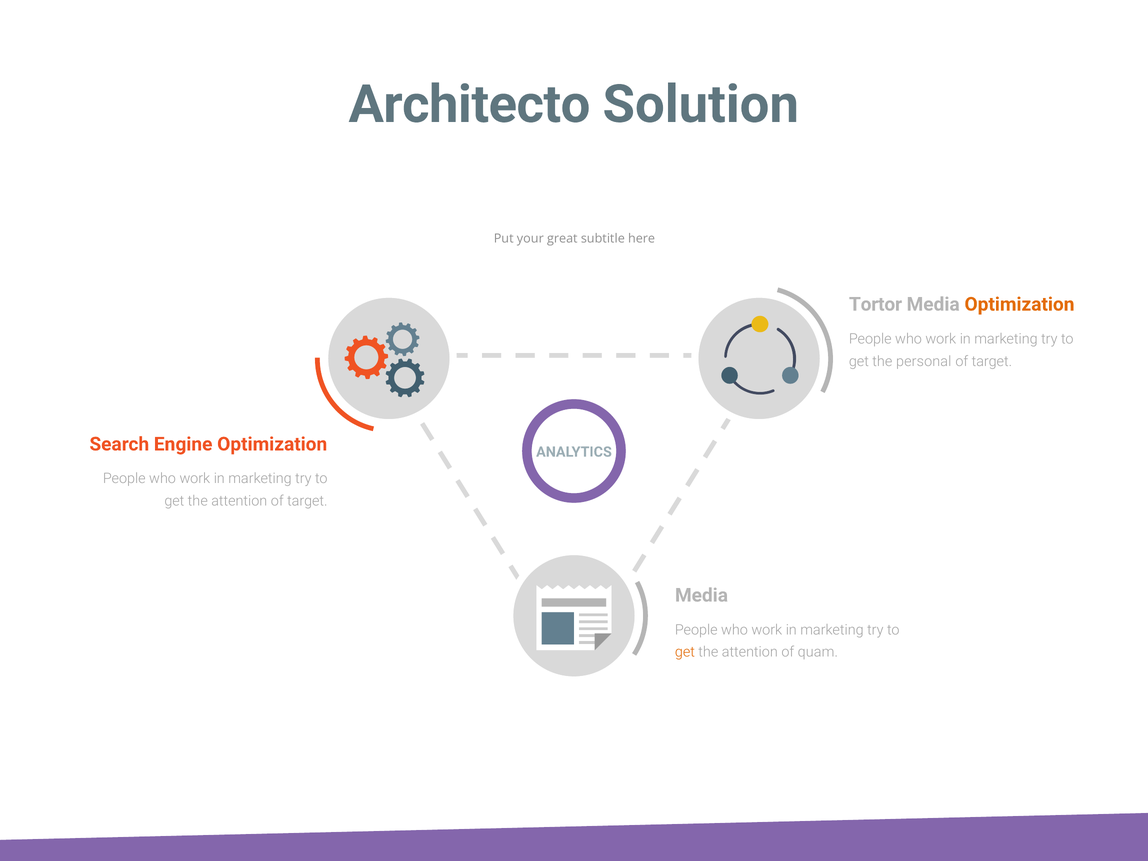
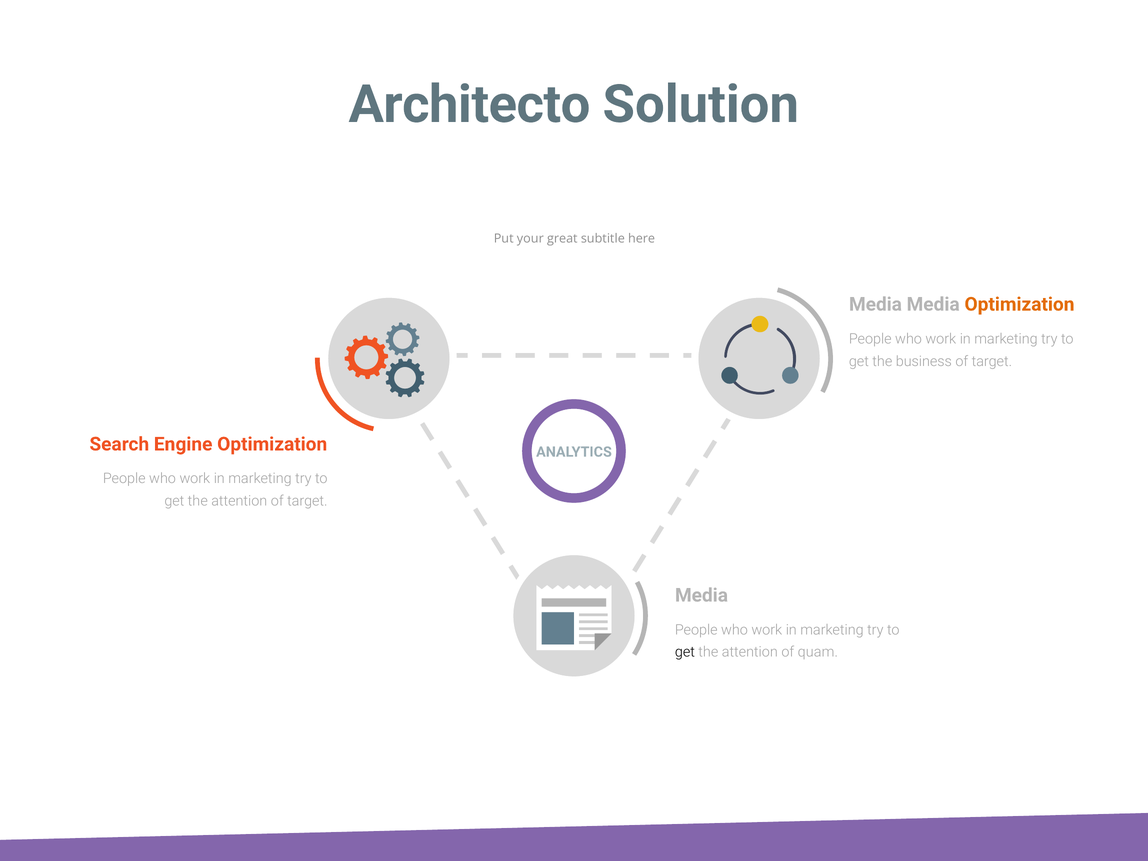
Tortor: Tortor -> Media (875, 304)
personal: personal -> business (924, 361)
get colour: orange -> black (685, 652)
